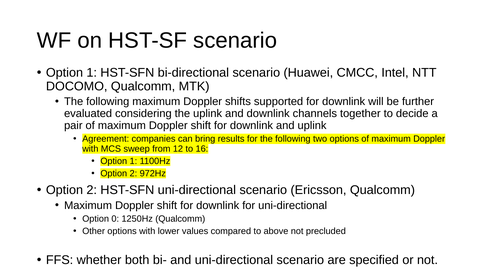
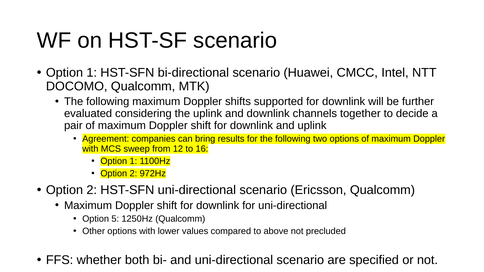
0: 0 -> 5 (115, 219)
